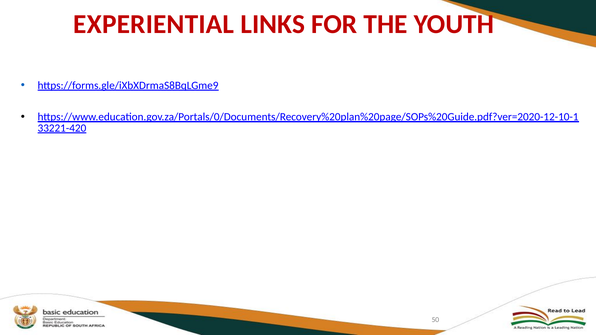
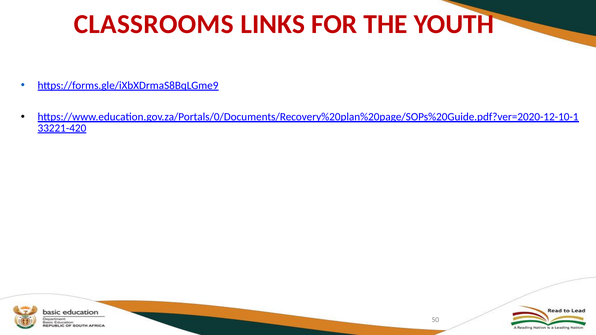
EXPERIENTIAL: EXPERIENTIAL -> CLASSROOMS (154, 24)
